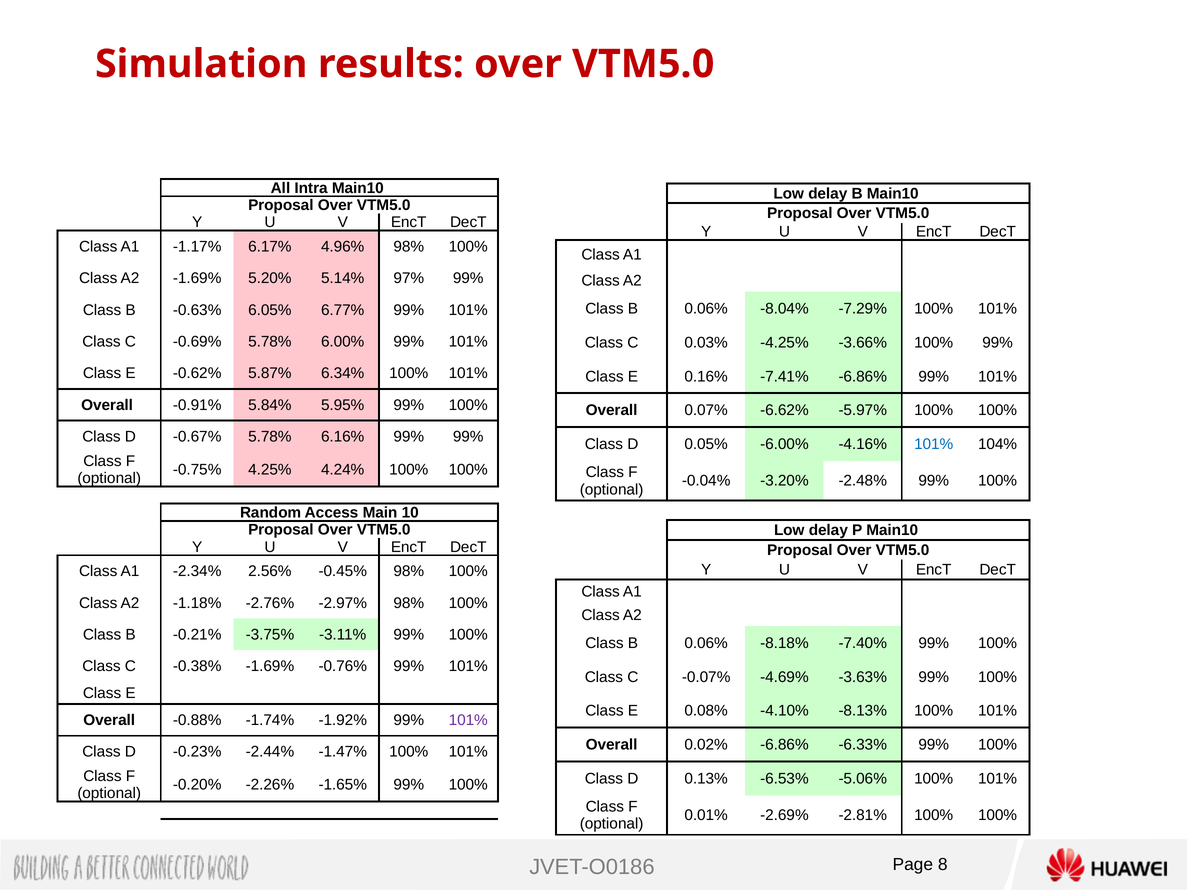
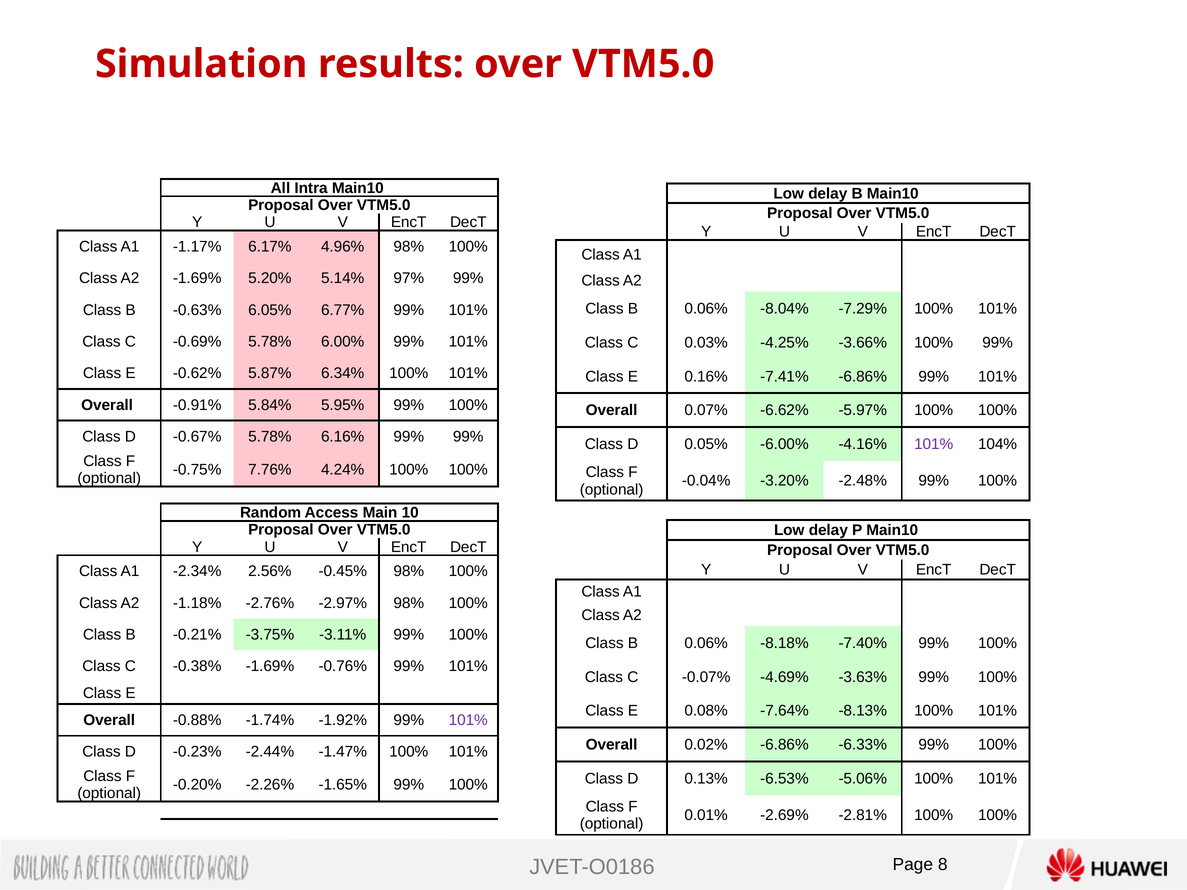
101% colour: blue -> purple (934, 444)
4.25%: 4.25% -> 7.76% (270, 470)
-4.10%: -4.10% -> -7.64% (785, 711)
